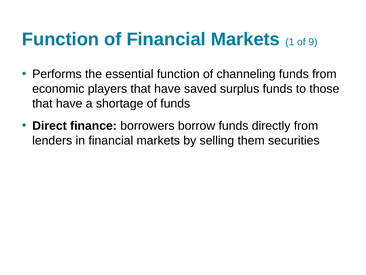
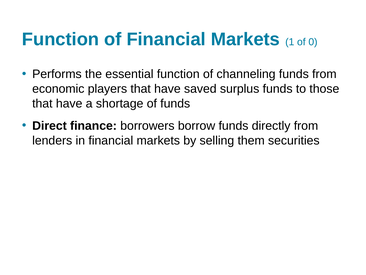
9: 9 -> 0 (313, 42)
